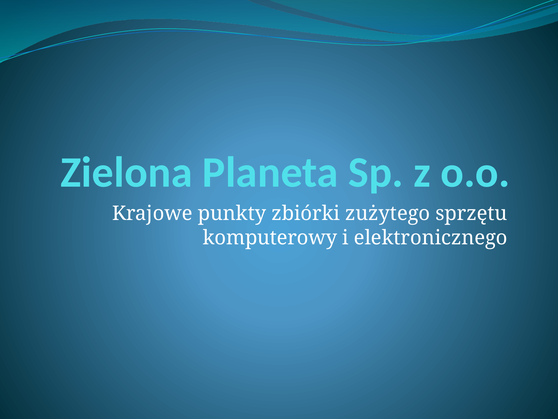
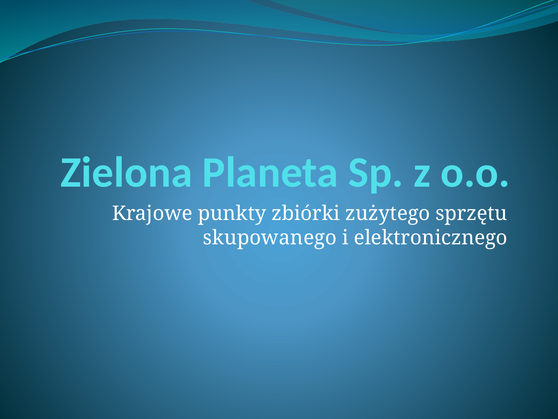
komputerowy: komputerowy -> skupowanego (270, 237)
